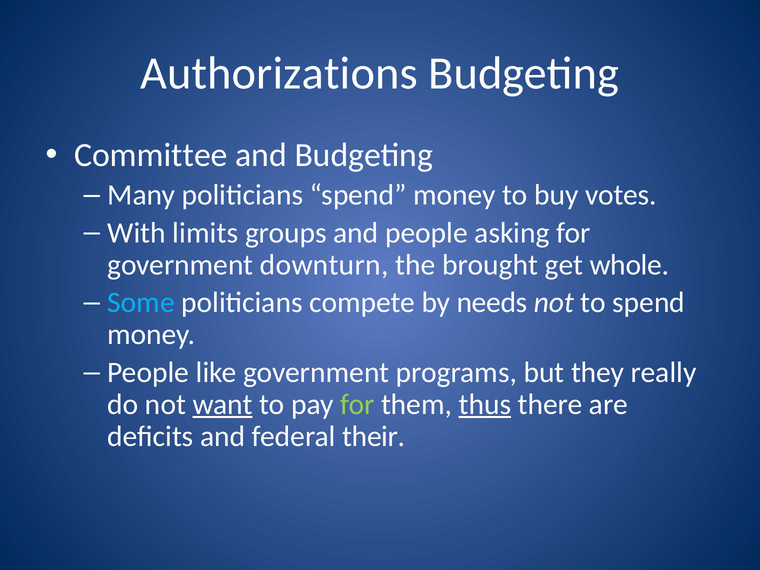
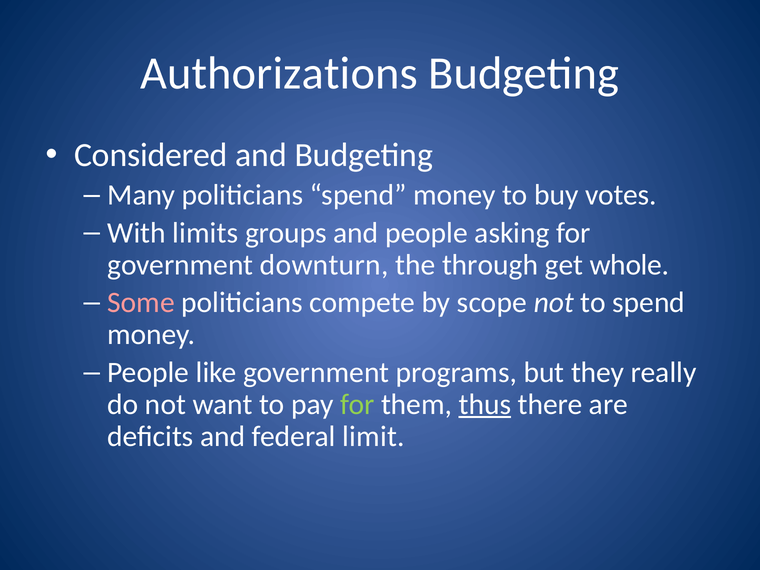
Committee: Committee -> Considered (151, 155)
brought: brought -> through (490, 265)
Some colour: light blue -> pink (141, 303)
needs: needs -> scope (492, 303)
want underline: present -> none (223, 404)
their: their -> limit (374, 436)
